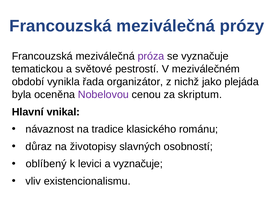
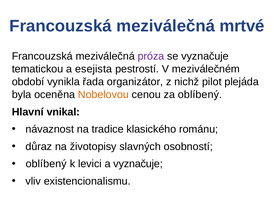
prózy: prózy -> mrtvé (242, 26)
světové: světové -> esejista (94, 69)
jako: jako -> pilot (212, 82)
Nobelovou colour: purple -> orange (103, 95)
za skriptum: skriptum -> oblíbený (200, 95)
